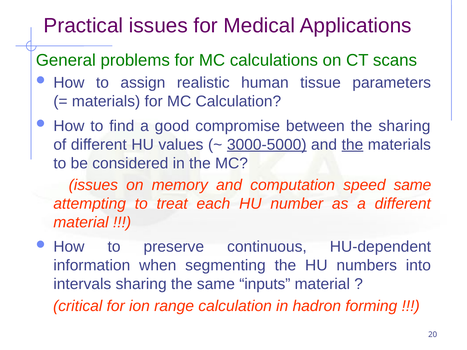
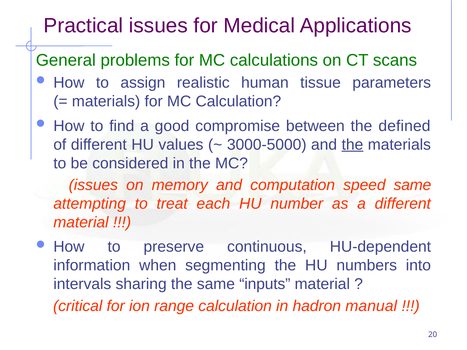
the sharing: sharing -> defined (404, 126)
3000-5000 underline: present -> none (267, 145)
forming: forming -> manual (371, 306)
